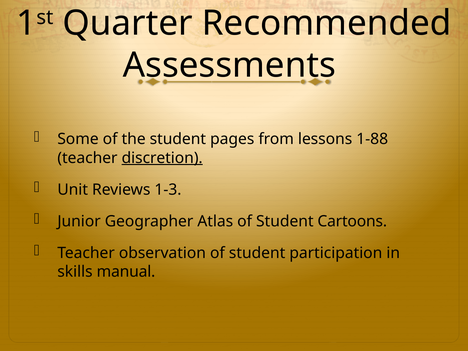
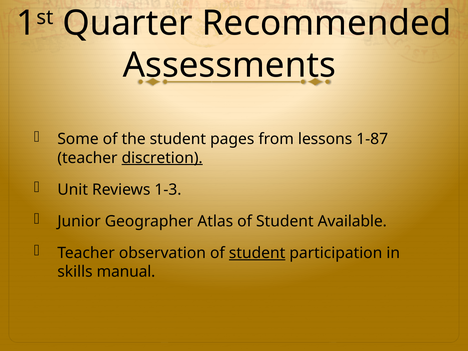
1-88: 1-88 -> 1-87 (372, 139)
Cartoons: Cartoons -> Available (352, 221)
student underline: none -> present (257, 253)
